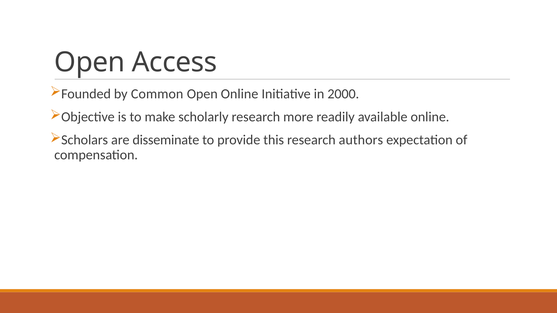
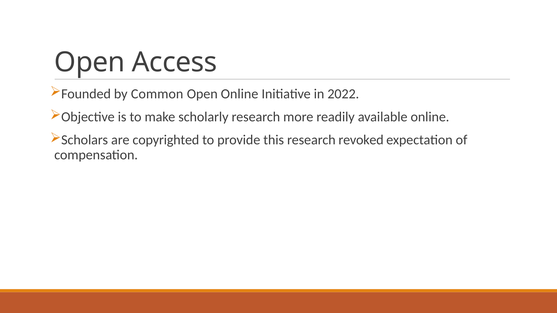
2000: 2000 -> 2022 (343, 94)
disseminate: disseminate -> copyrighted (166, 140)
authors: authors -> revoked (361, 140)
